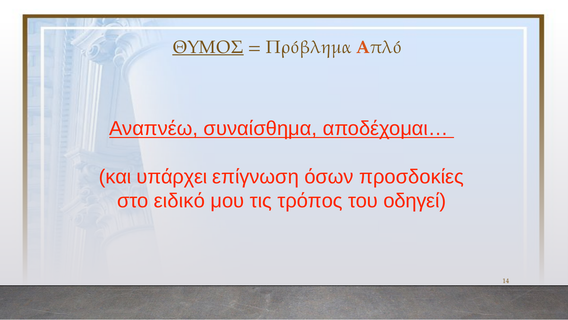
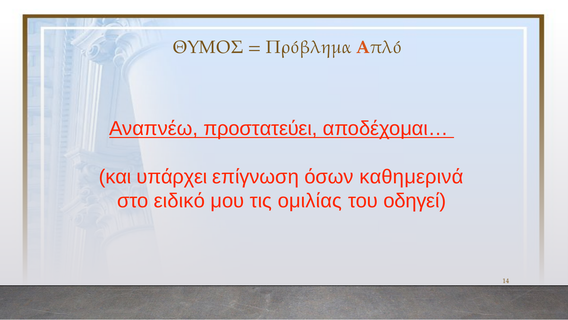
ΘΥΜΟΣ underline: present -> none (208, 47)
συναίσθημα: συναίσθημα -> προστατεύει (260, 128)
προσδοκίες: προσδοκίες -> καθημερινά (411, 177)
τρόπος: τρόπος -> ομιλίας (310, 201)
